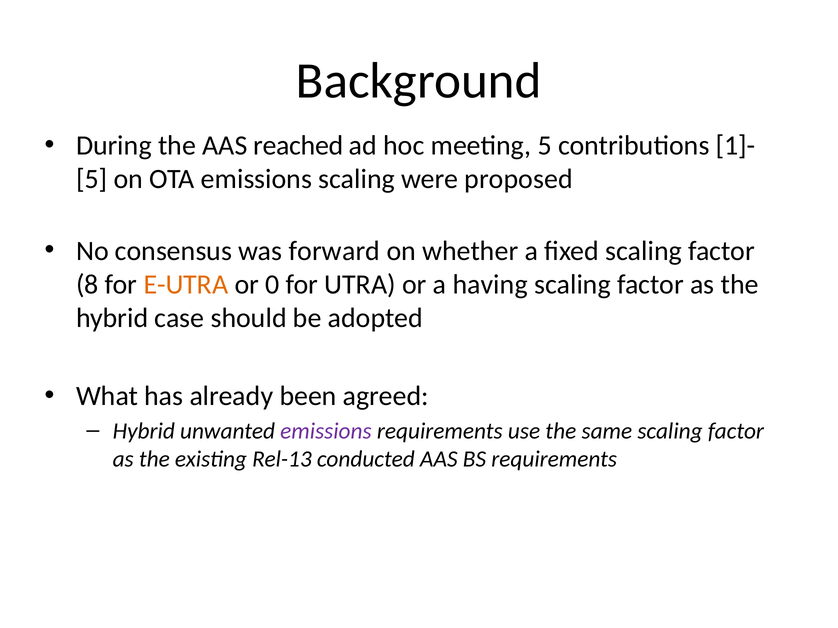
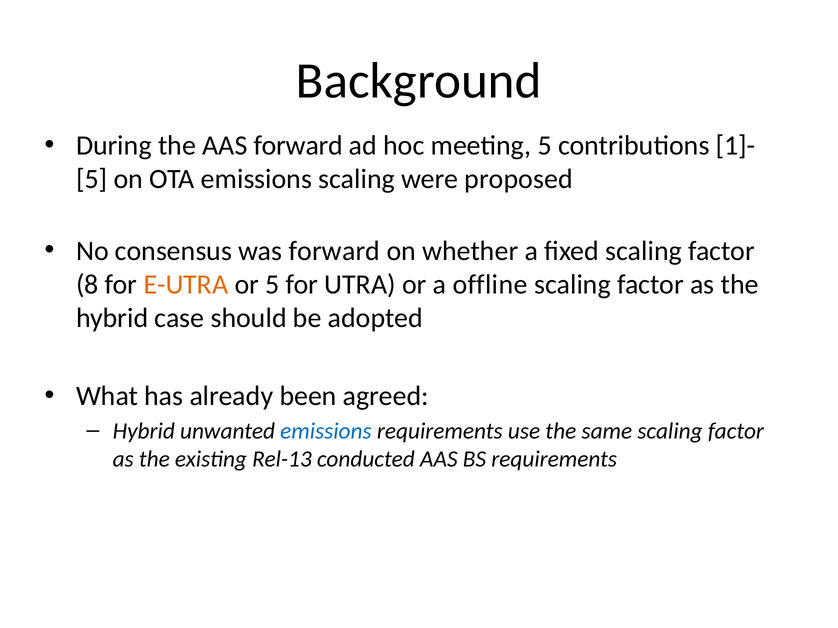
AAS reached: reached -> forward (298, 146)
or 0: 0 -> 5 (272, 285)
having: having -> offline (490, 285)
emissions colour: purple -> blue (326, 431)
